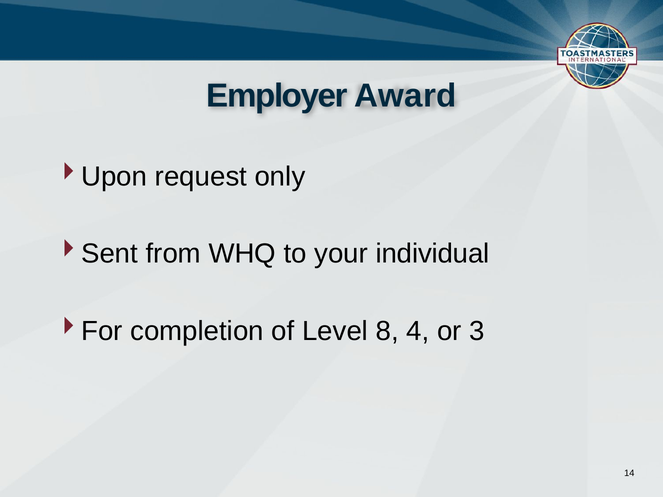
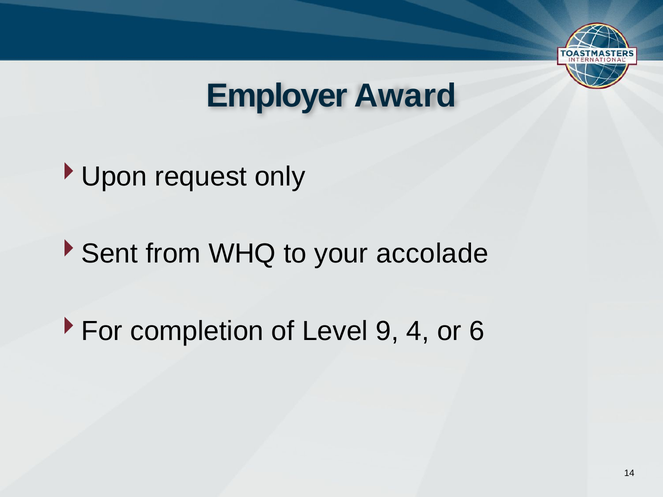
individual: individual -> accolade (432, 254)
8: 8 -> 9 (387, 331)
3: 3 -> 6 (477, 331)
